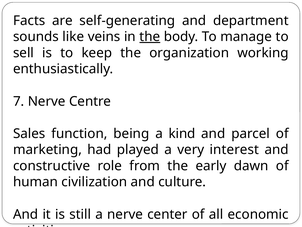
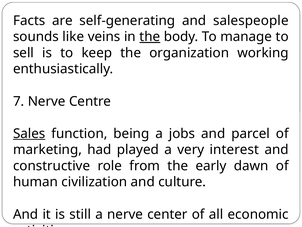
department: department -> salespeople (251, 21)
Sales underline: none -> present (29, 133)
kind: kind -> jobs (182, 133)
